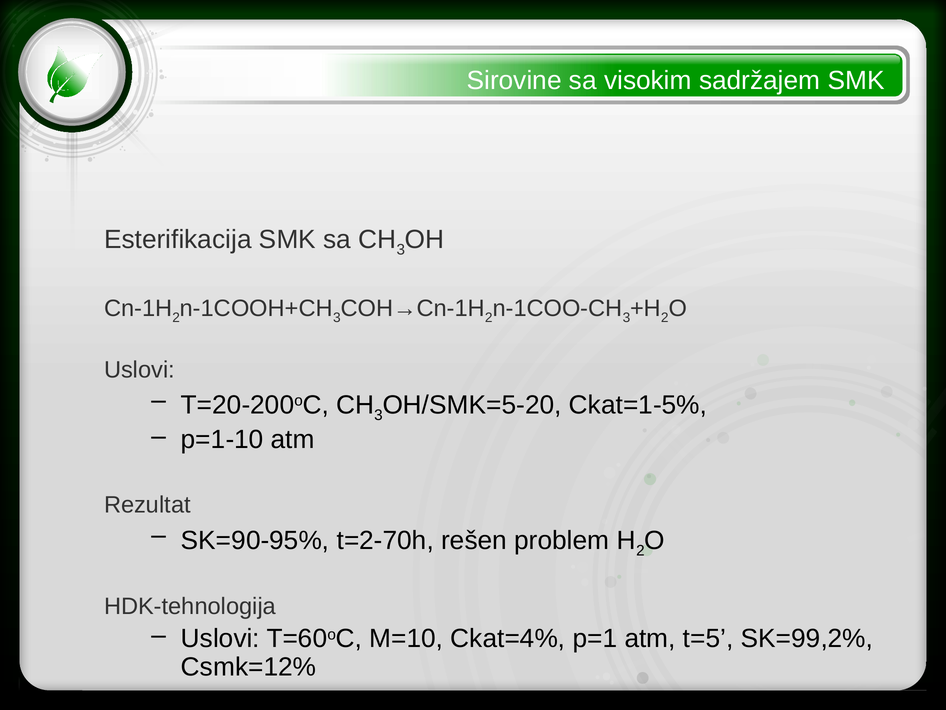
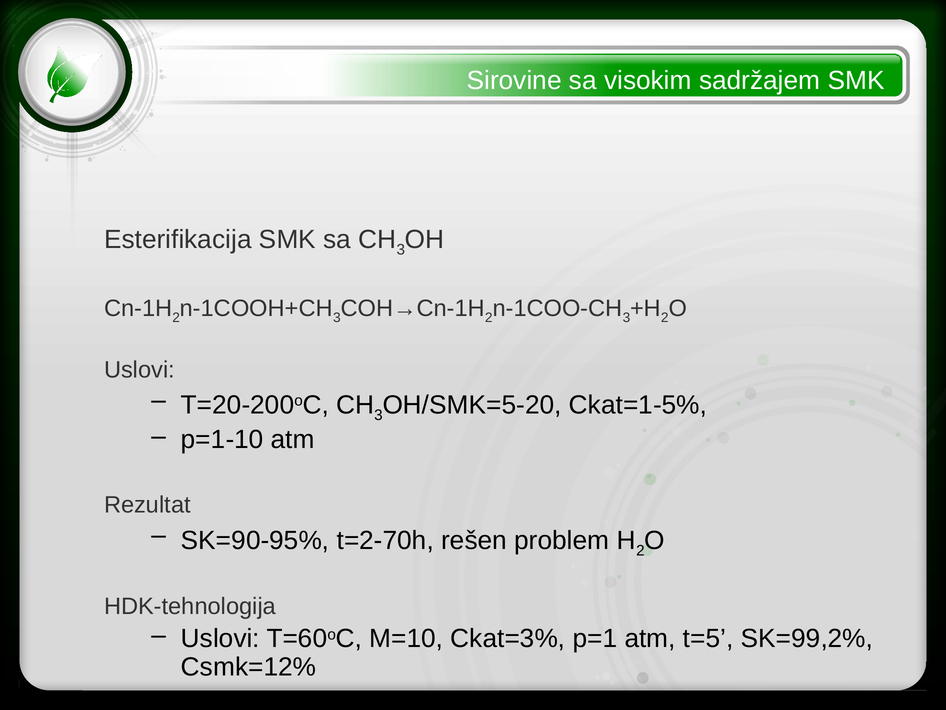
Ckat=4%: Ckat=4% -> Ckat=3% (508, 638)
